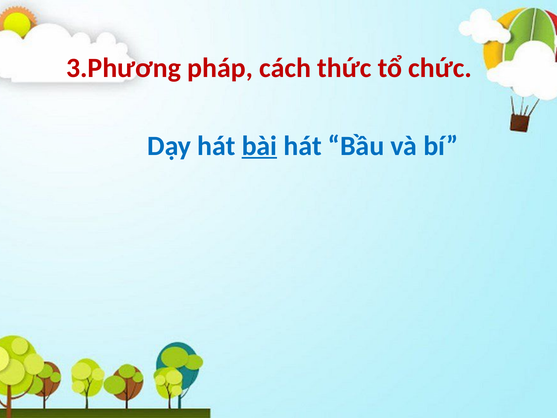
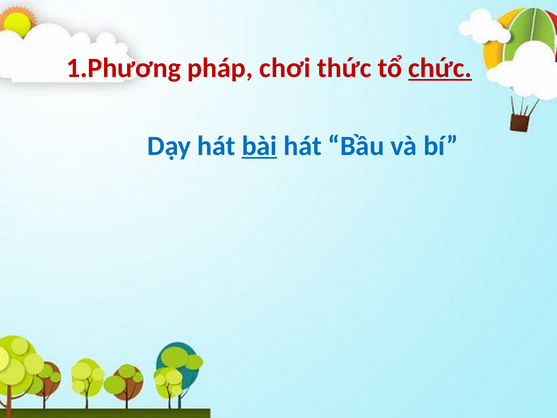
3.Phương: 3.Phương -> 1.Phương (124, 68)
cách: cách -> chơi (285, 68)
chức underline: none -> present (440, 68)
